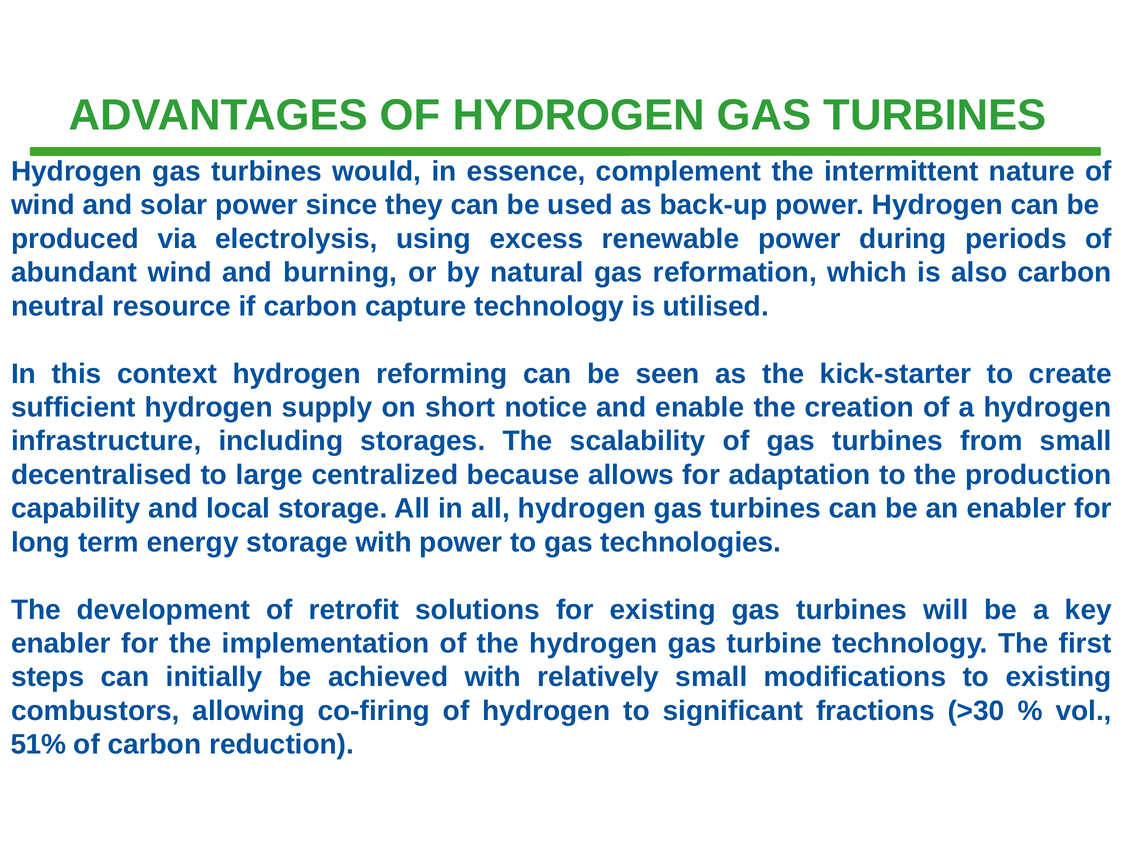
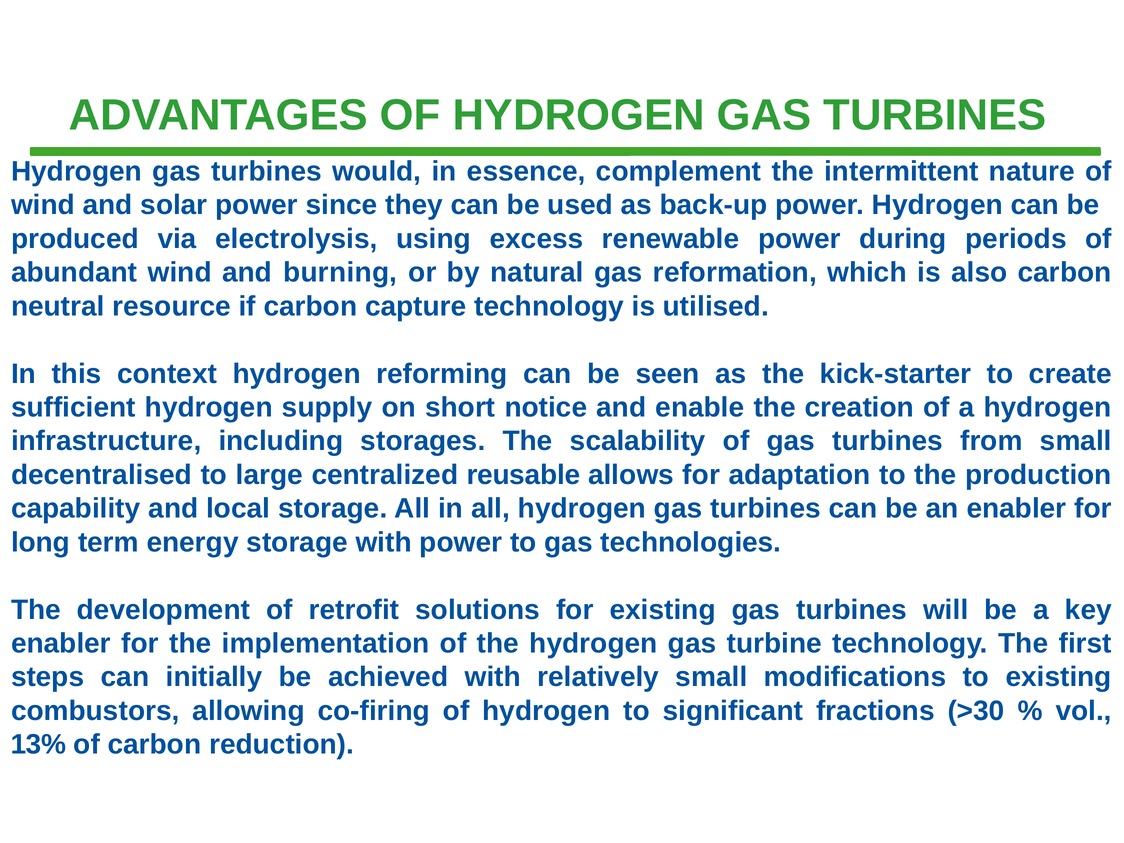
because: because -> reusable (523, 475)
51%: 51% -> 13% (38, 745)
